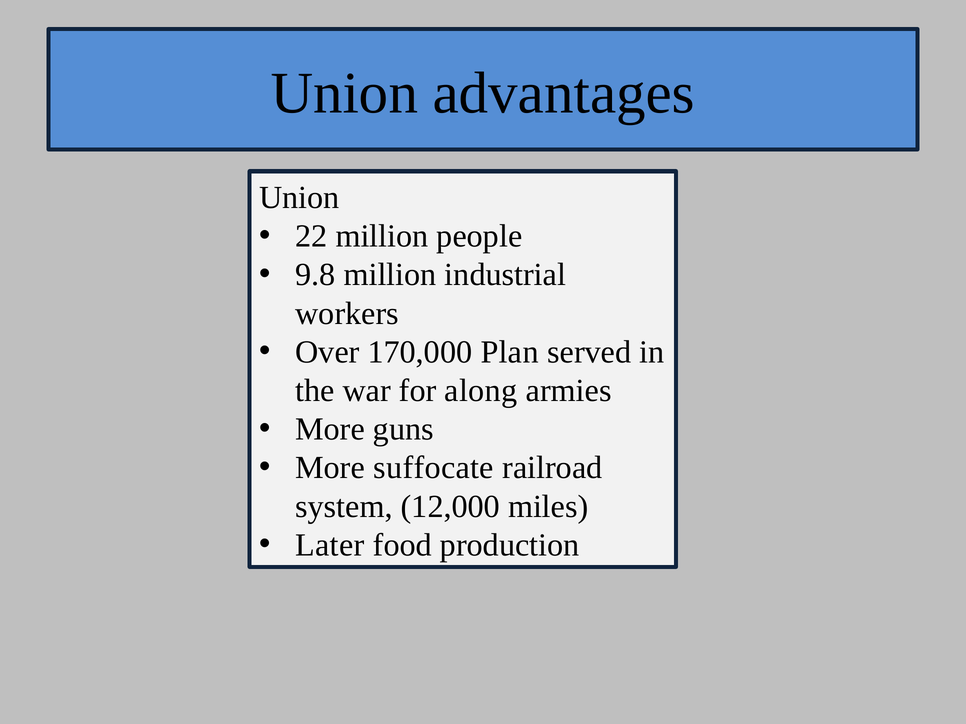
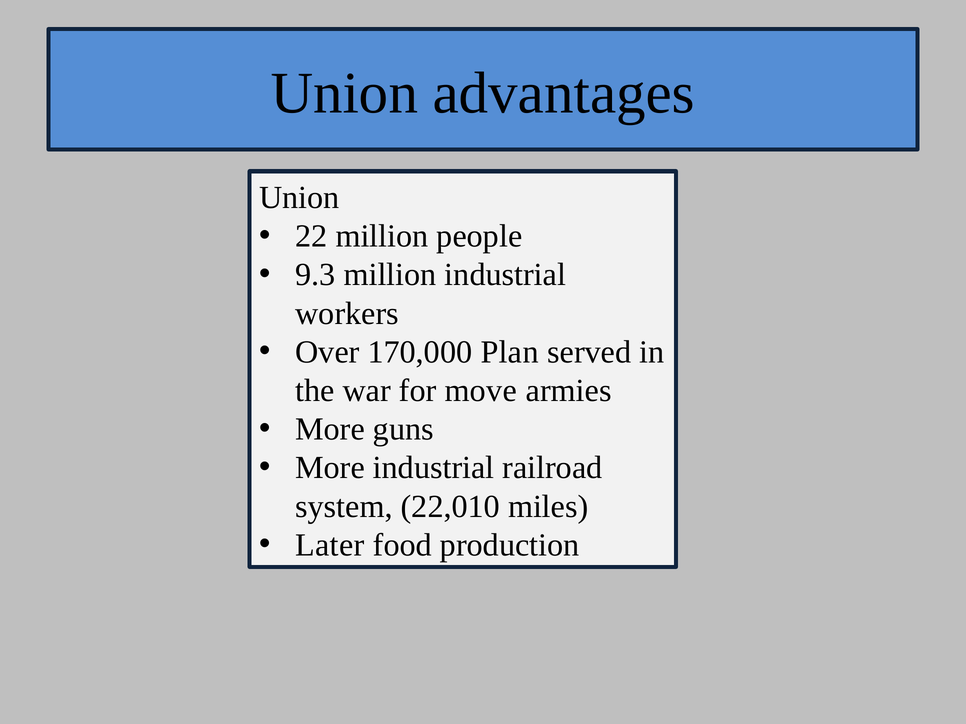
9.8: 9.8 -> 9.3 (315, 275)
along: along -> move (481, 391)
More suffocate: suffocate -> industrial (434, 468)
12,000: 12,000 -> 22,010 (450, 507)
